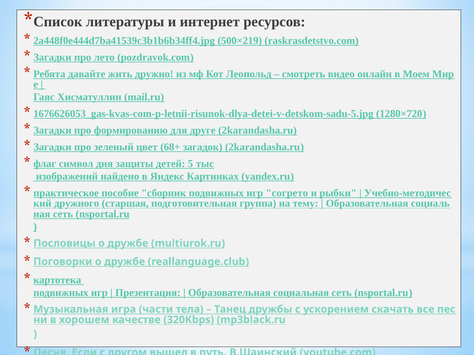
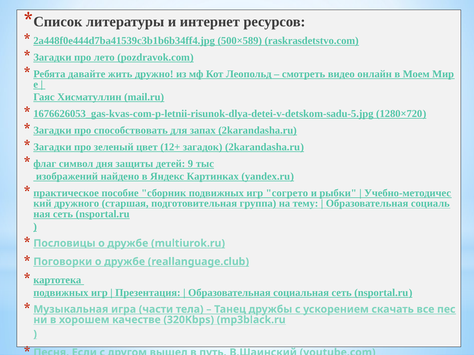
500×219: 500×219 -> 500×589 (240, 41)
формированию: формированию -> способствовать (131, 131)
друге: друге -> запах (203, 131)
68+: 68+ -> 12+ (170, 147)
5: 5 -> 9 (190, 164)
